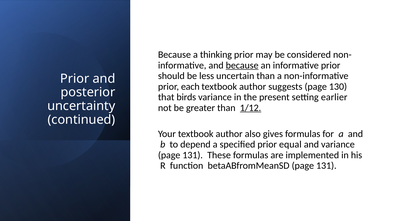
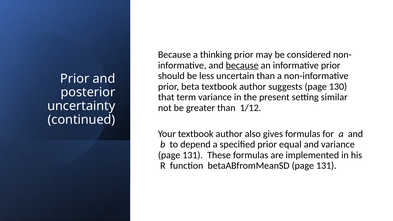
each: each -> beta (190, 87)
birds: birds -> term (186, 97)
earlier: earlier -> similar (334, 97)
1/12 underline: present -> none (251, 108)
